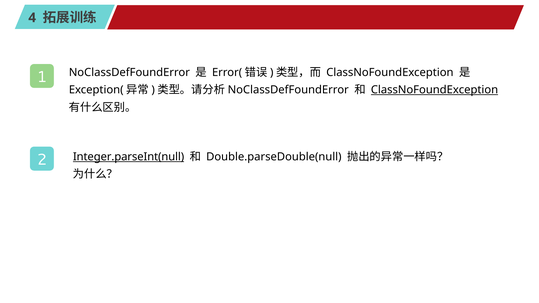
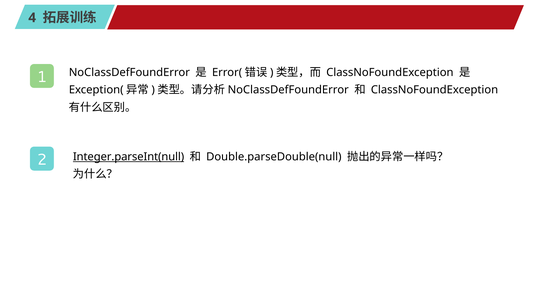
ClassNoFoundException underline: present -> none (434, 90)
